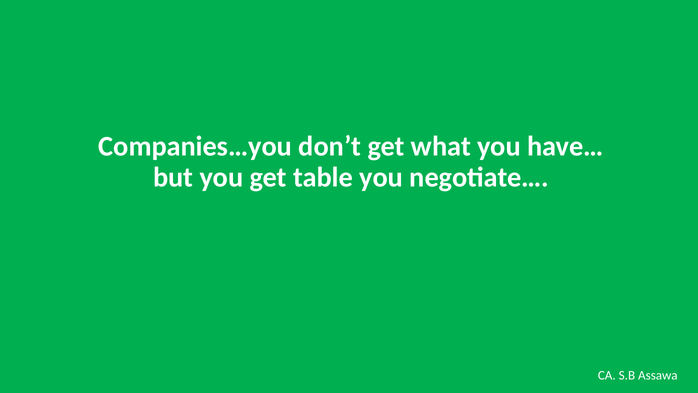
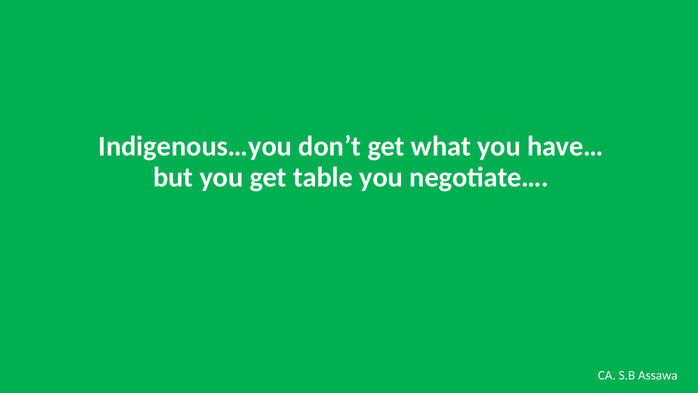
Companies…you: Companies…you -> Indigenous…you (195, 146)
